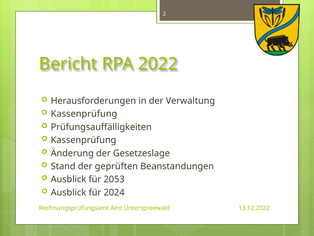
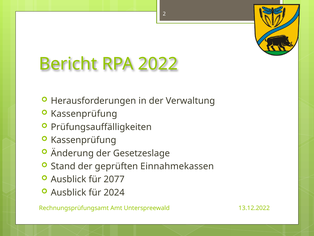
Beanstandungen: Beanstandungen -> Einnahmekassen (177, 166)
2053: 2053 -> 2077 (114, 179)
